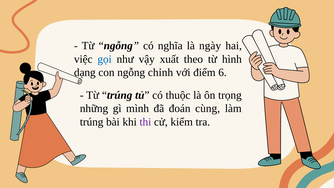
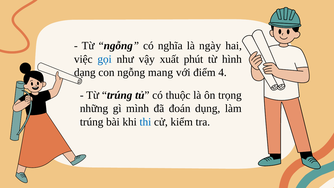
theo: theo -> phút (193, 59)
chỉnh: chỉnh -> mang (160, 72)
6: 6 -> 4 (223, 72)
cùng: cùng -> dụng (208, 108)
thi colour: purple -> blue (145, 122)
